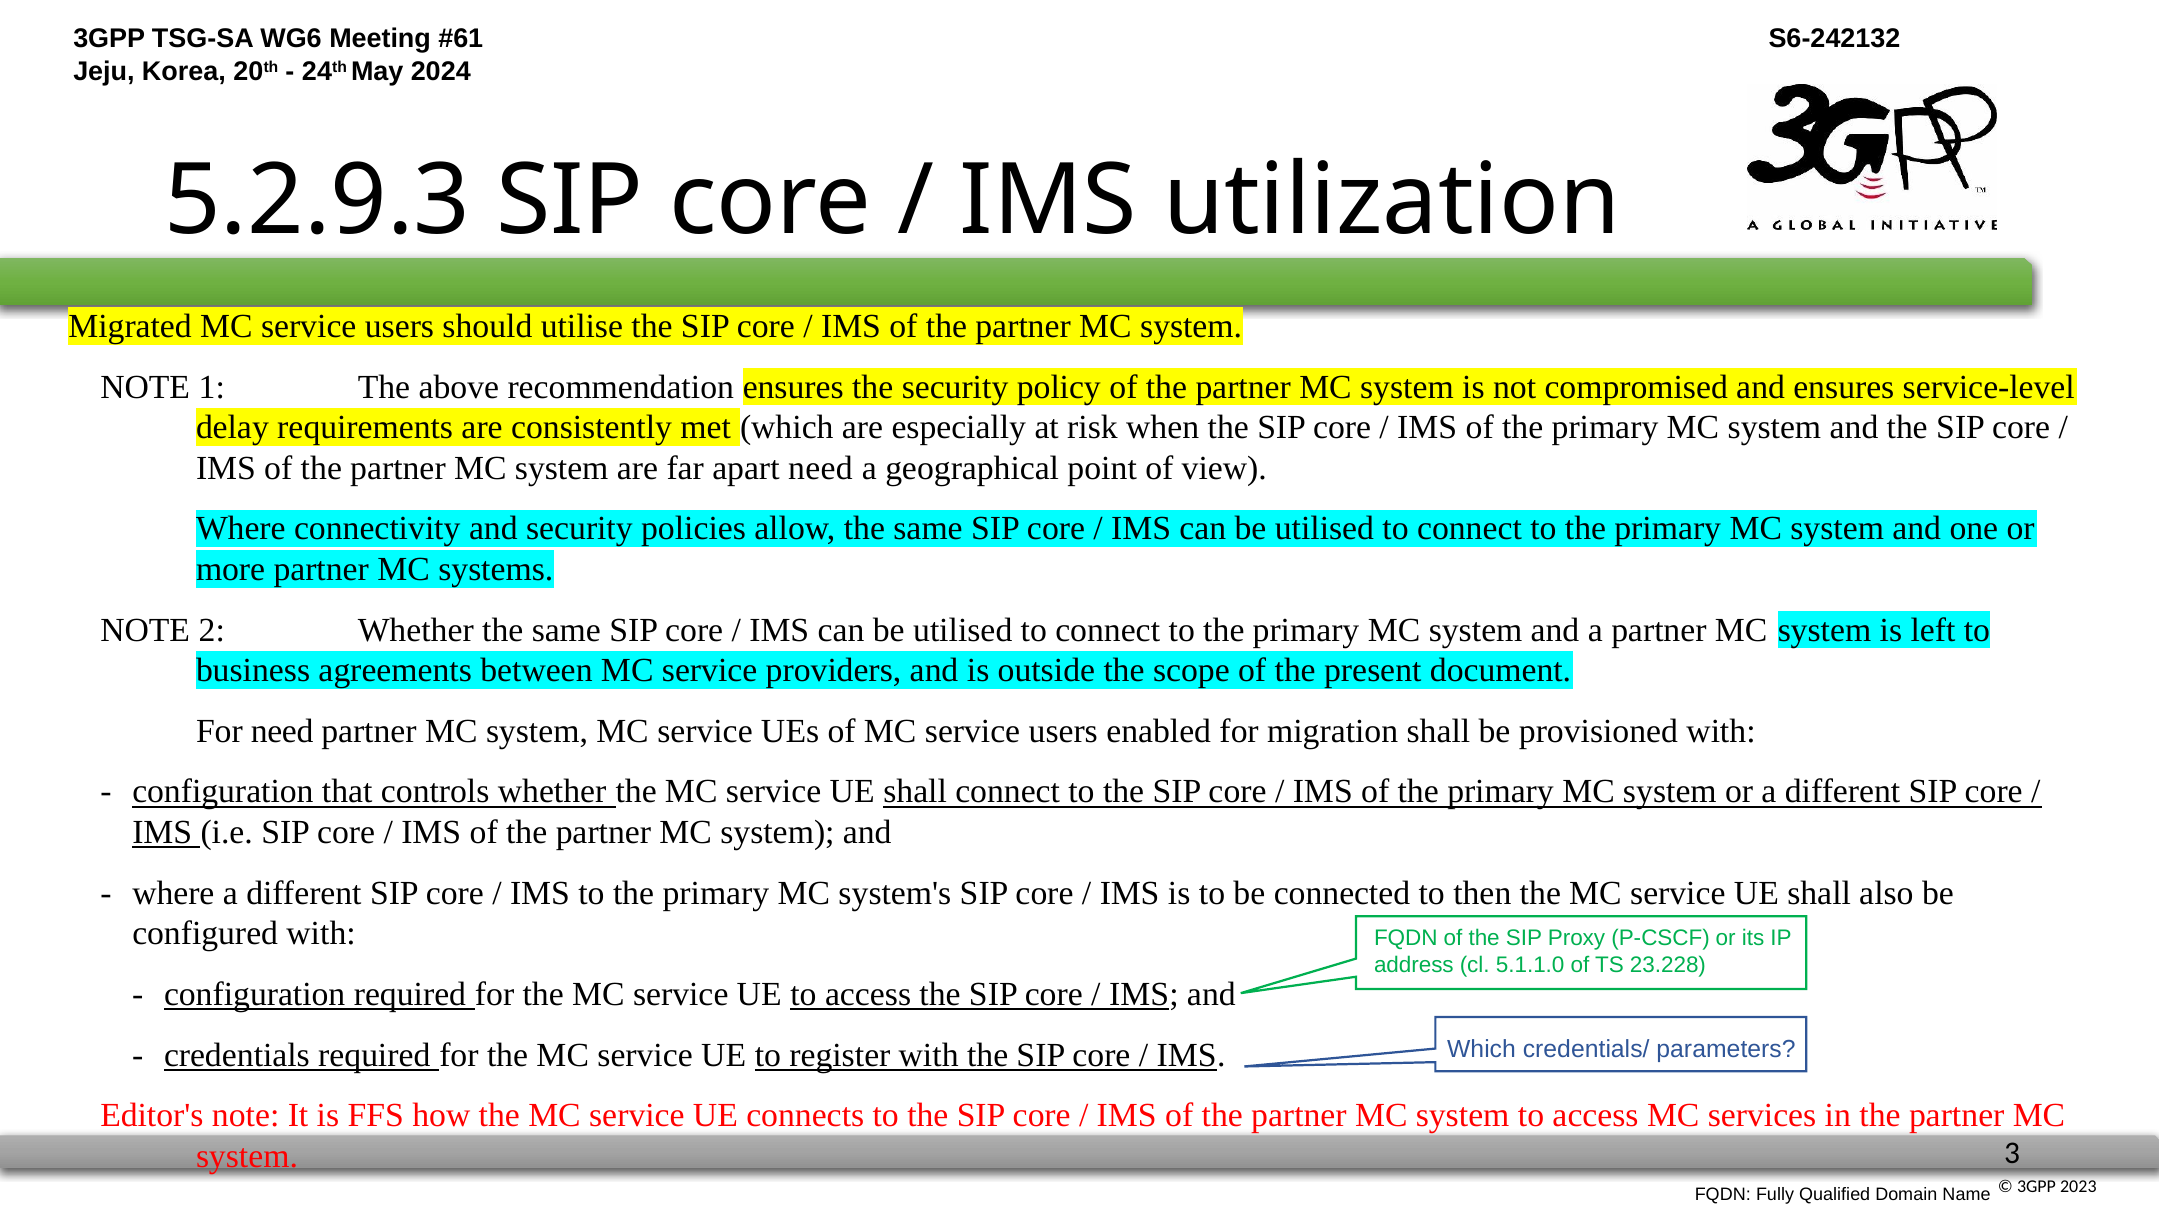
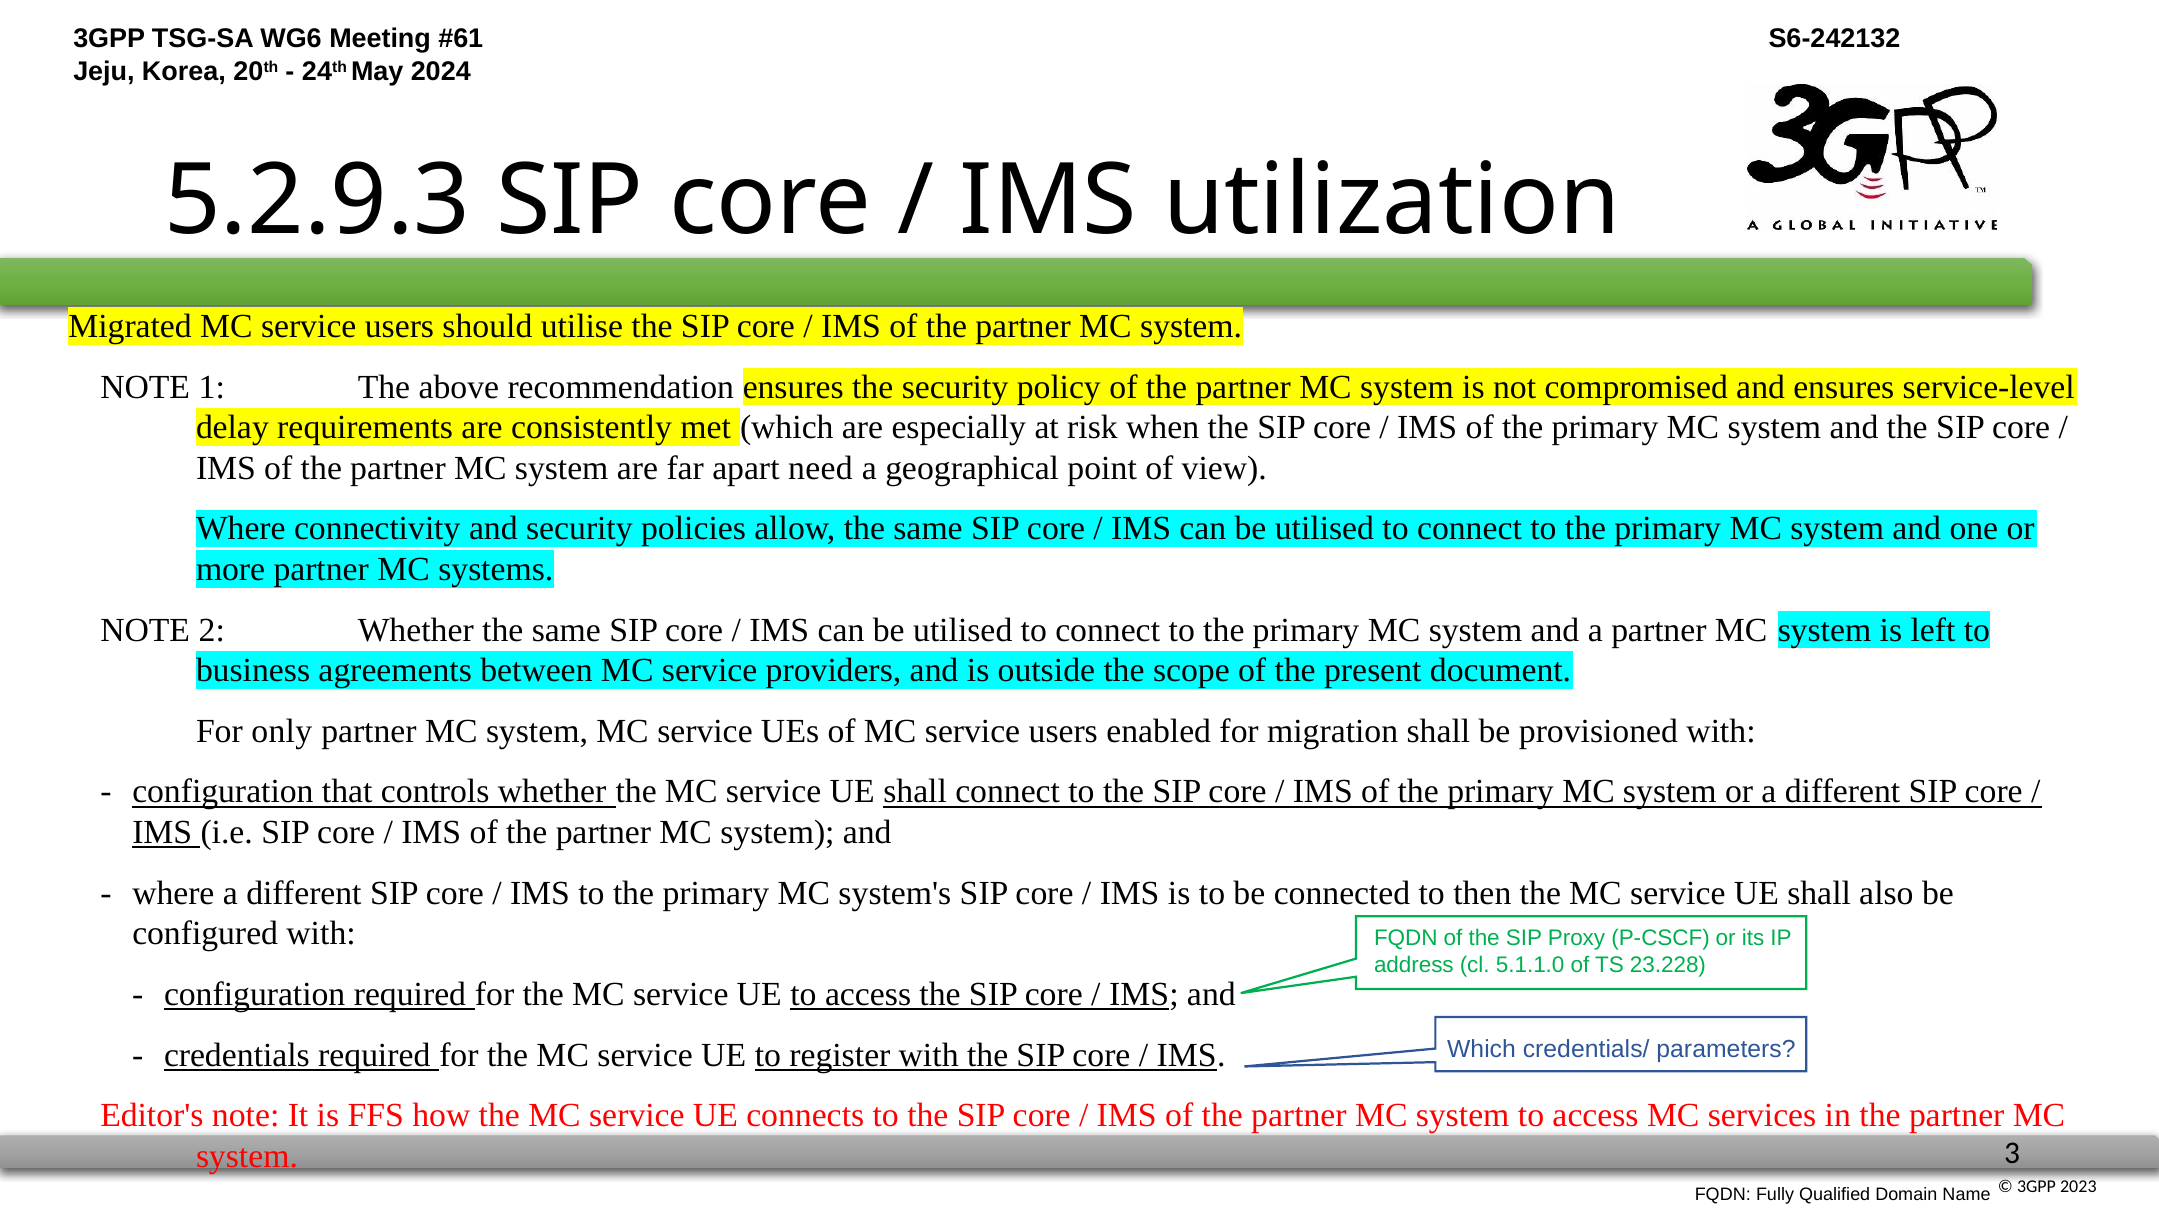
For need: need -> only (282, 731)
